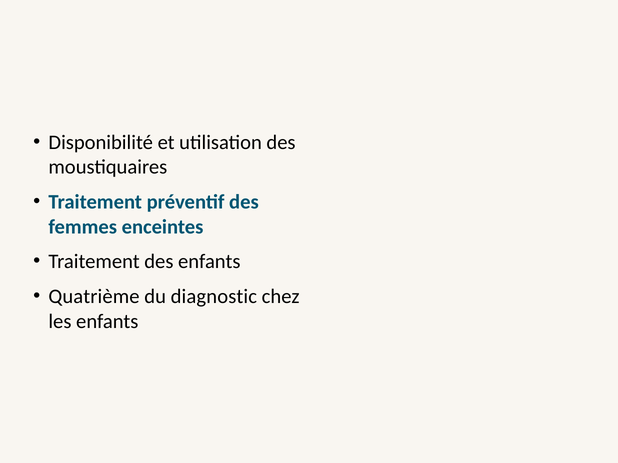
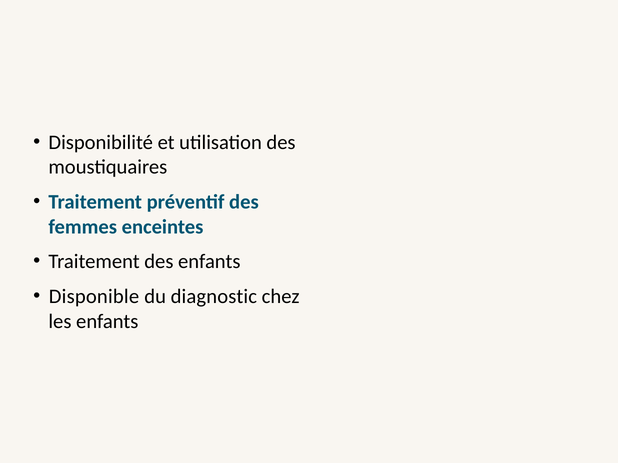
Quatrième: Quatrième -> Disponible (94, 297)
